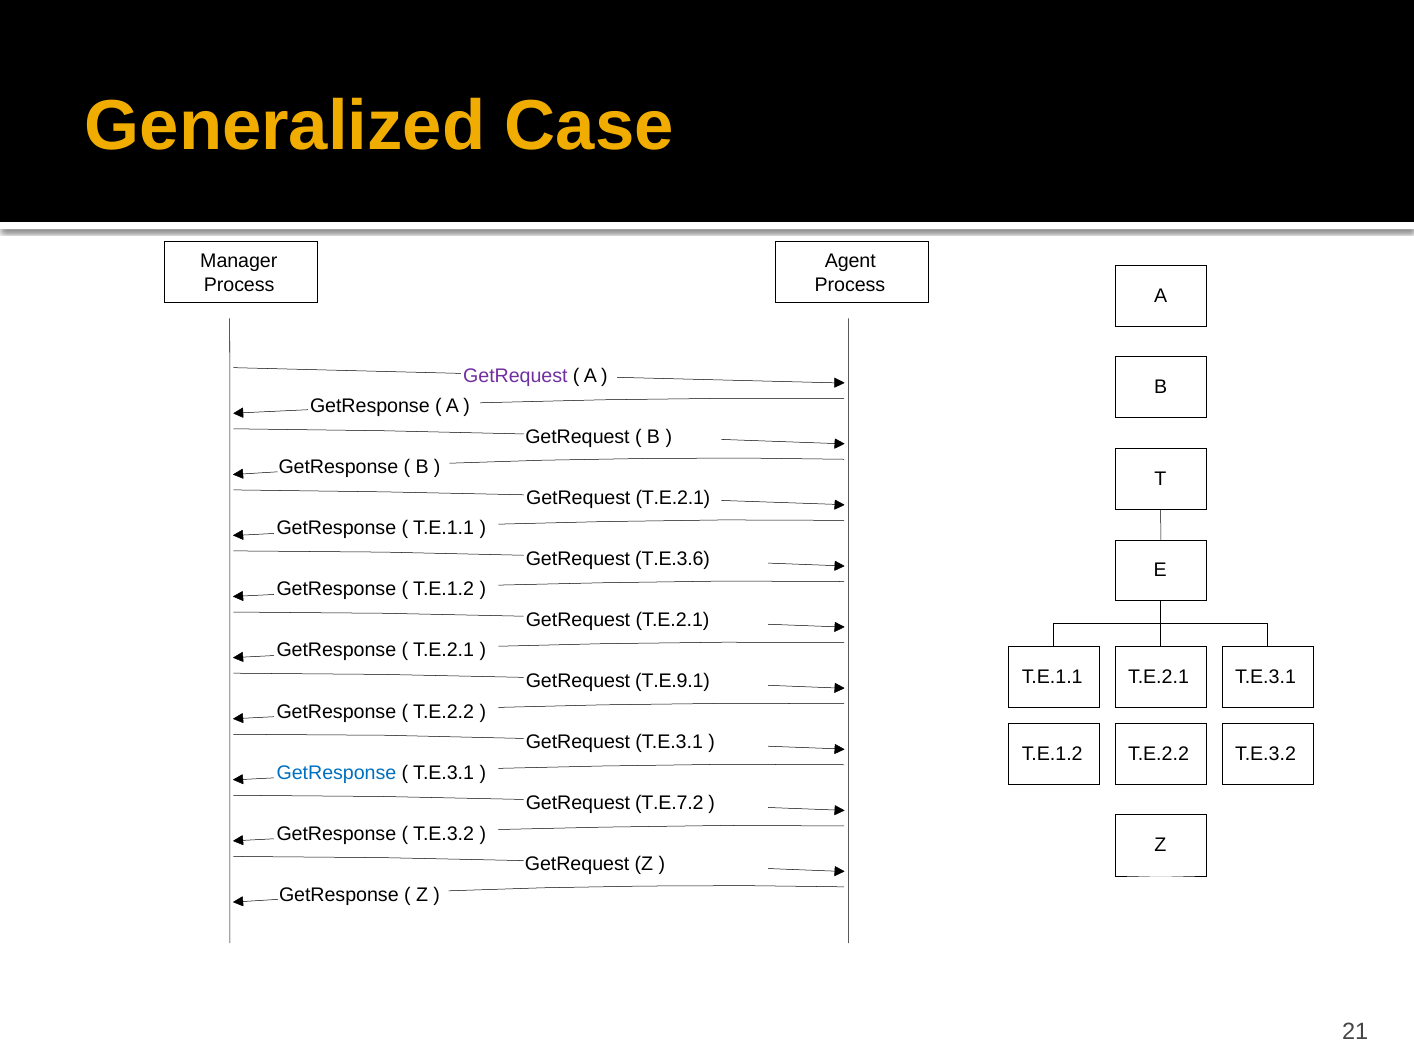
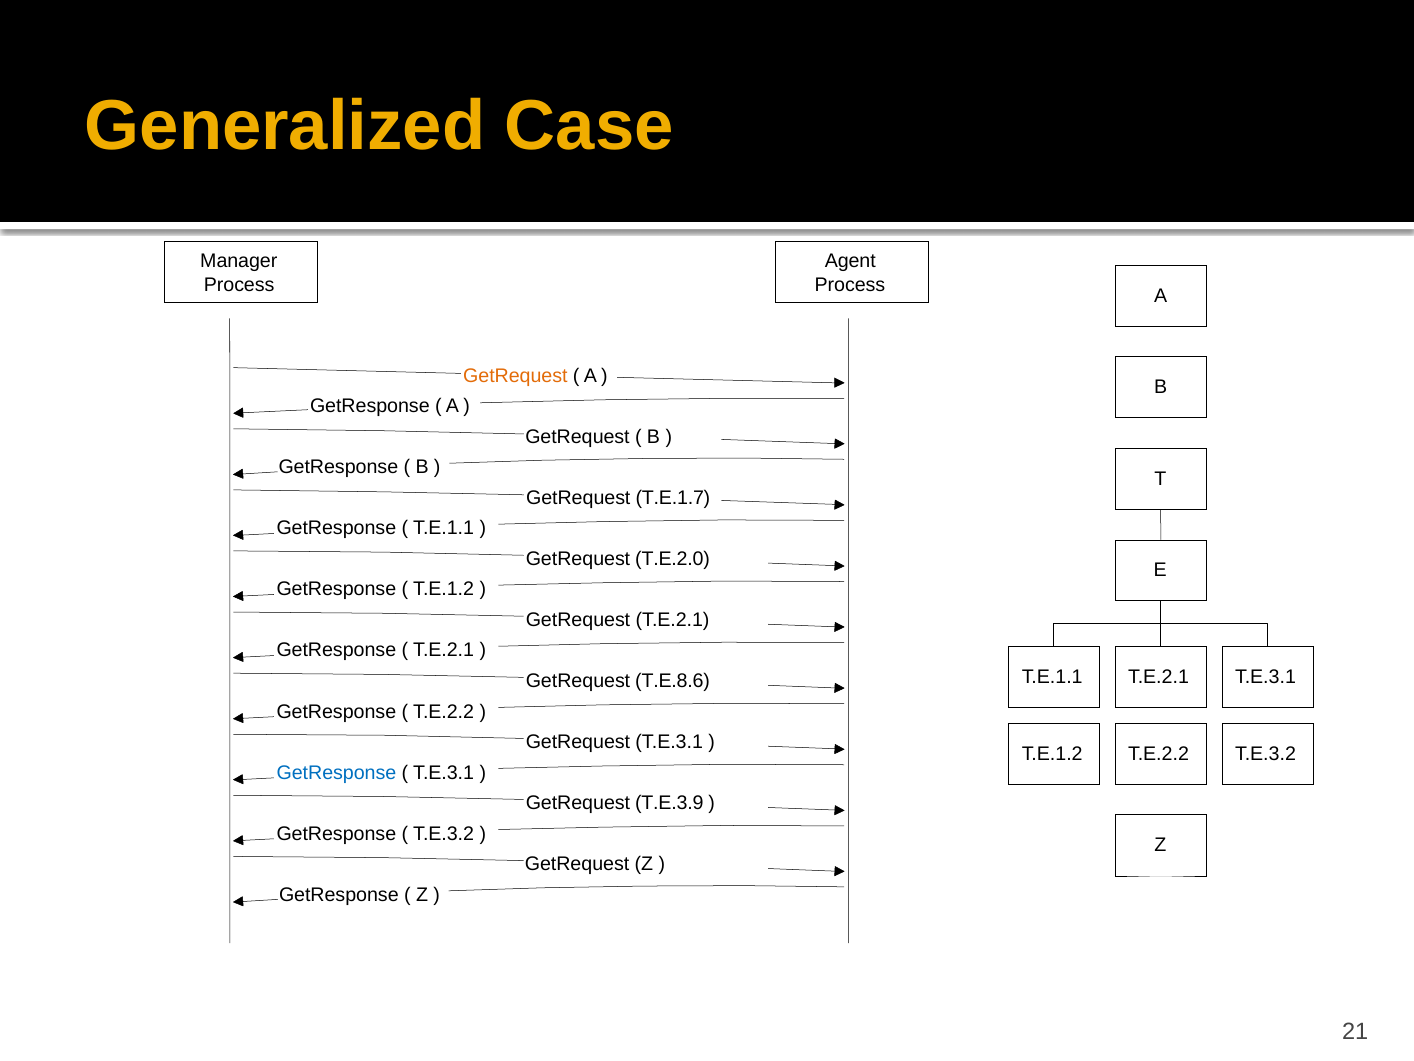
GetRequest colour: purple -> orange (515, 375)
T.E.2.1: T.E.2.1 -> T.E.1.7 (673, 497)
T.E.3.6: T.E.3.6 -> T.E.2.0 (673, 559)
T.E.9.1: T.E.9.1 -> T.E.8.6 (673, 681)
T.E.7.2: T.E.7.2 -> T.E.3.9 (669, 803)
